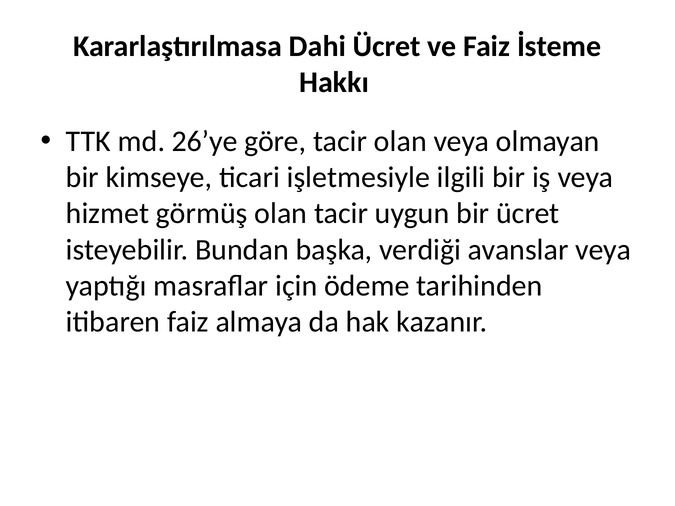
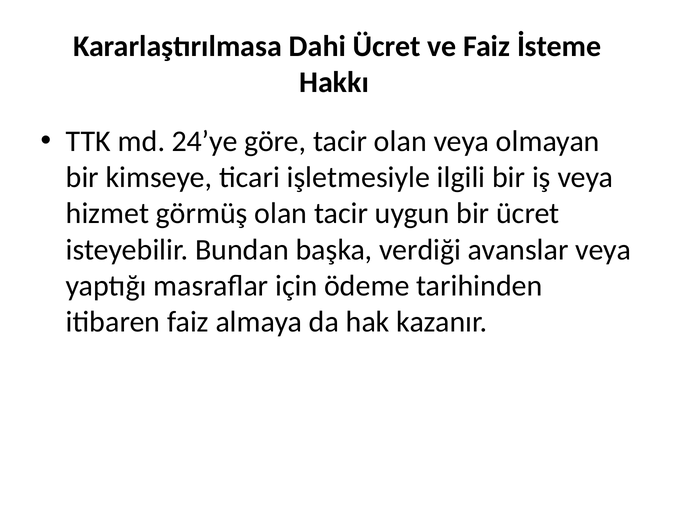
26’ye: 26’ye -> 24’ye (205, 142)
